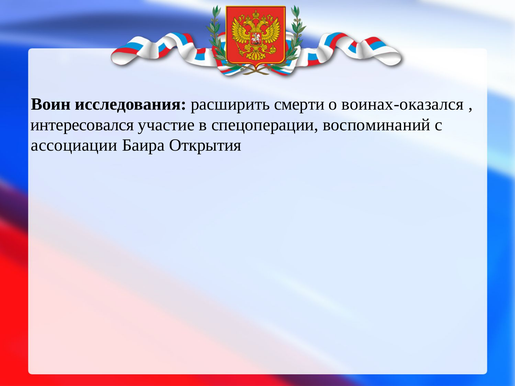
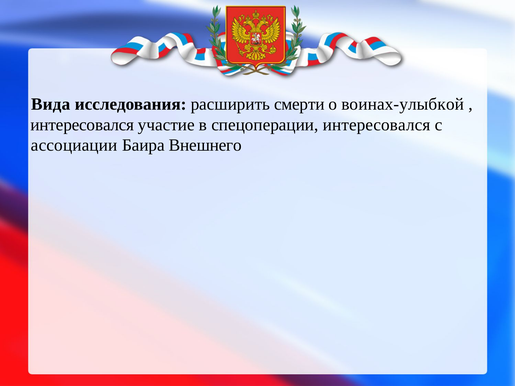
Воин: Воин -> Вида (51, 104)
воинах-оказался: воинах-оказался -> воинах-улыбкой (403, 104)
спецоперации воспоминаний: воспоминаний -> интересовался (377, 125)
Открытия: Открытия -> Внешнего (205, 145)
